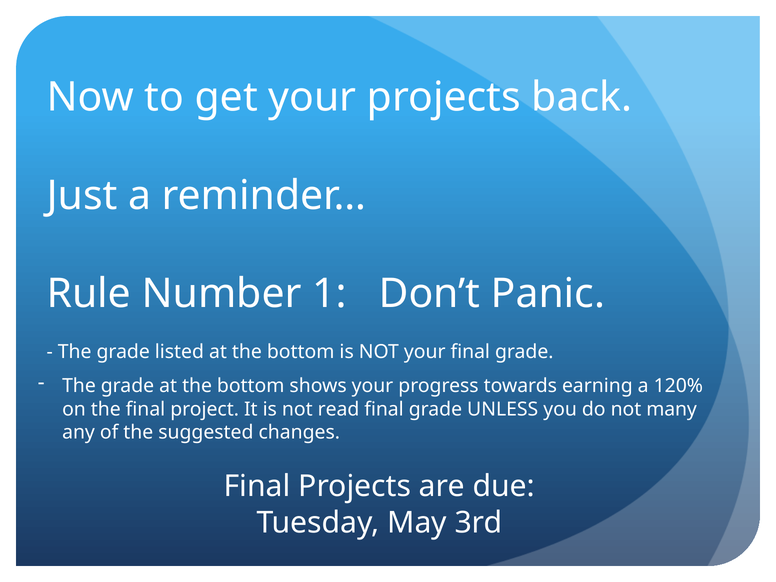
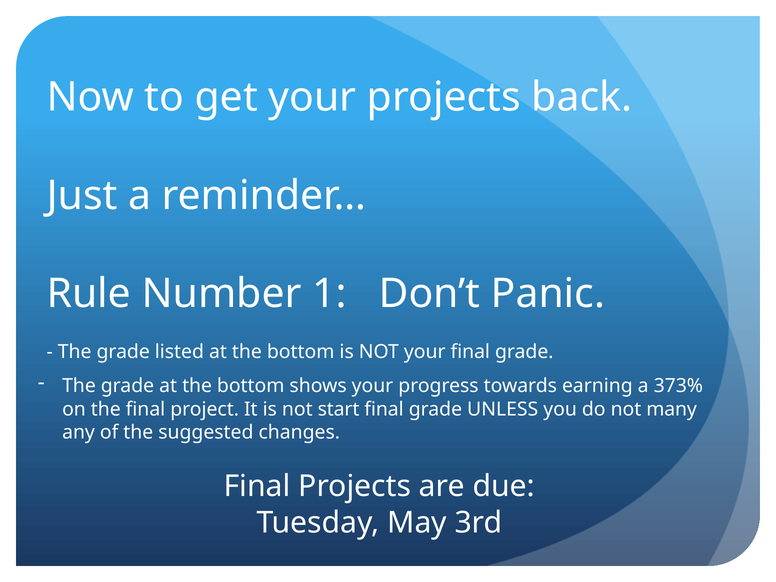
120%: 120% -> 373% (678, 386)
read: read -> start (339, 409)
